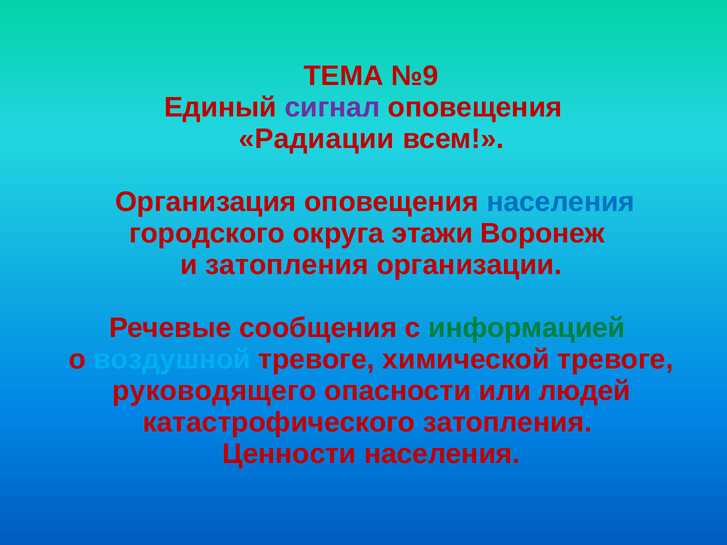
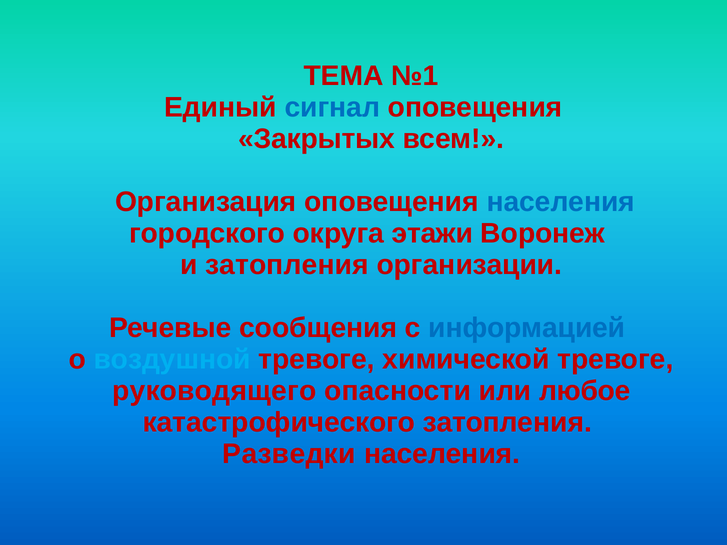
№9: №9 -> №1 (415, 76)
сигнал colour: purple -> blue (332, 108)
Радиации: Радиации -> Закрытых (317, 139)
информацией colour: green -> blue (527, 328)
людей: людей -> любое (585, 391)
Ценности: Ценности -> Разведки (289, 454)
